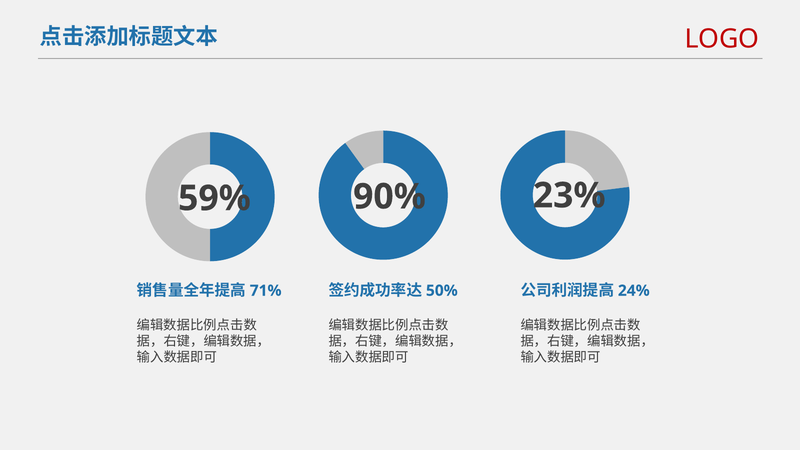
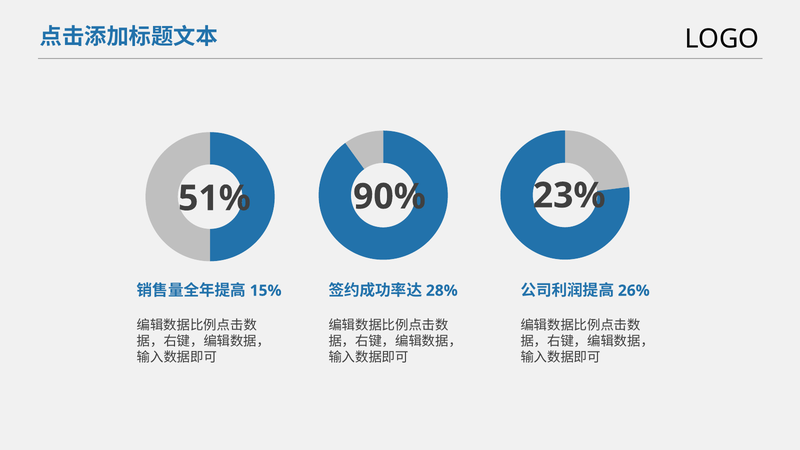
LOGO colour: red -> black (722, 39)
59%: 59% -> 51% (214, 198)
71%: 71% -> 15% (266, 291)
50%: 50% -> 28% (442, 291)
24%: 24% -> 26% (634, 291)
